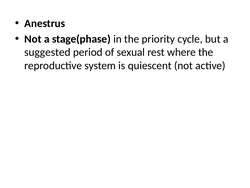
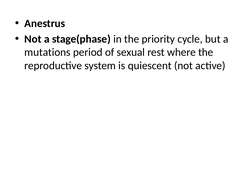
suggested: suggested -> mutations (47, 52)
